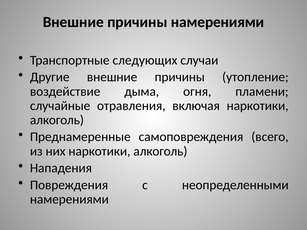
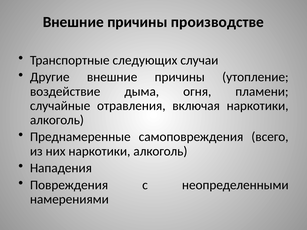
причины намерениями: намерениями -> производстве (217, 22)
